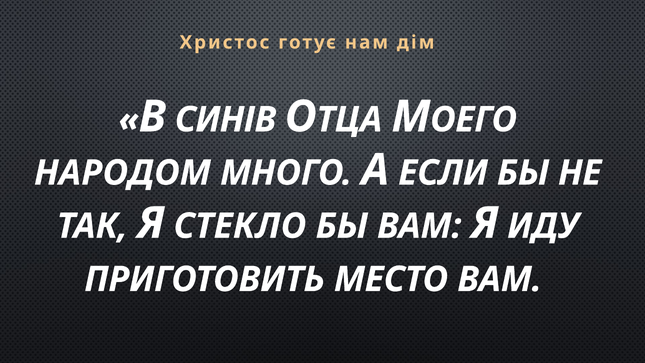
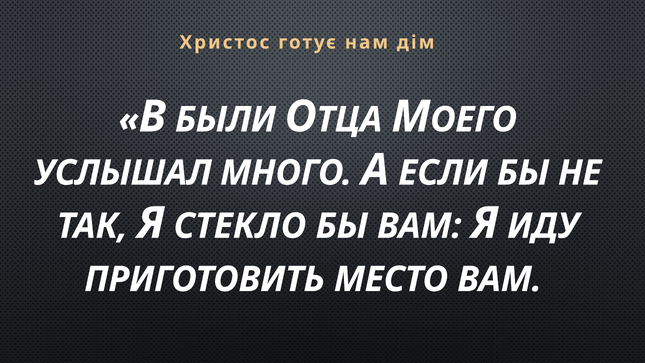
СИНІВ: СИНІВ -> БЫЛИ (225, 120)
НАРОДОМ: НАРОДОМ -> УСЛЫШАЛ (123, 173)
